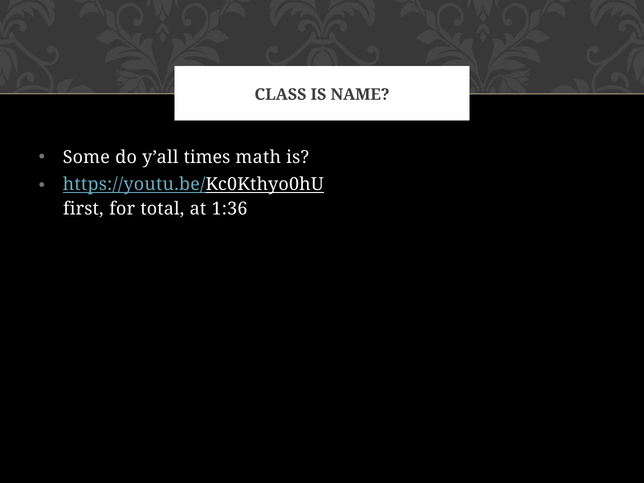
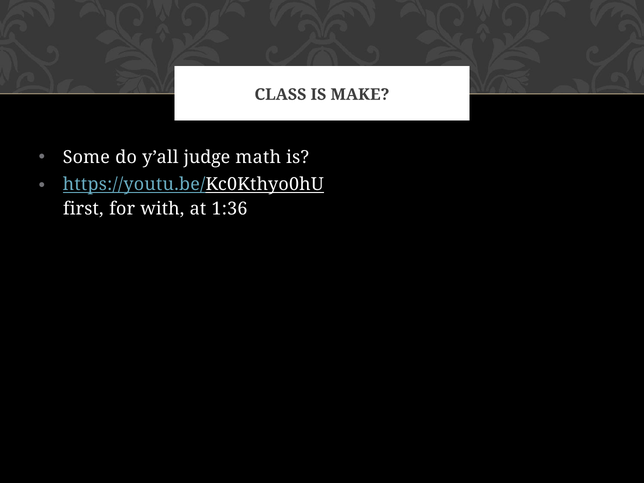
NAME: NAME -> MAKE (360, 94)
times: times -> judge (207, 158)
total: total -> with (162, 209)
